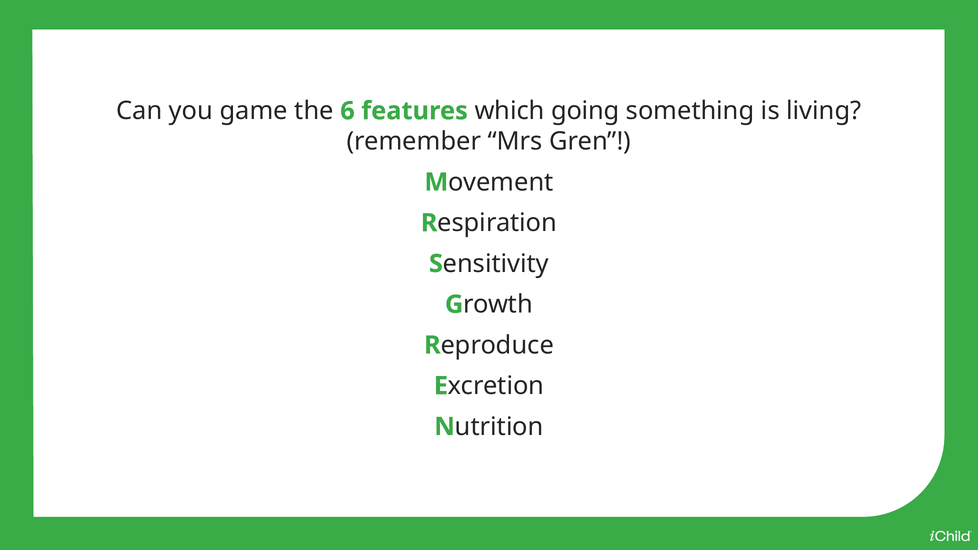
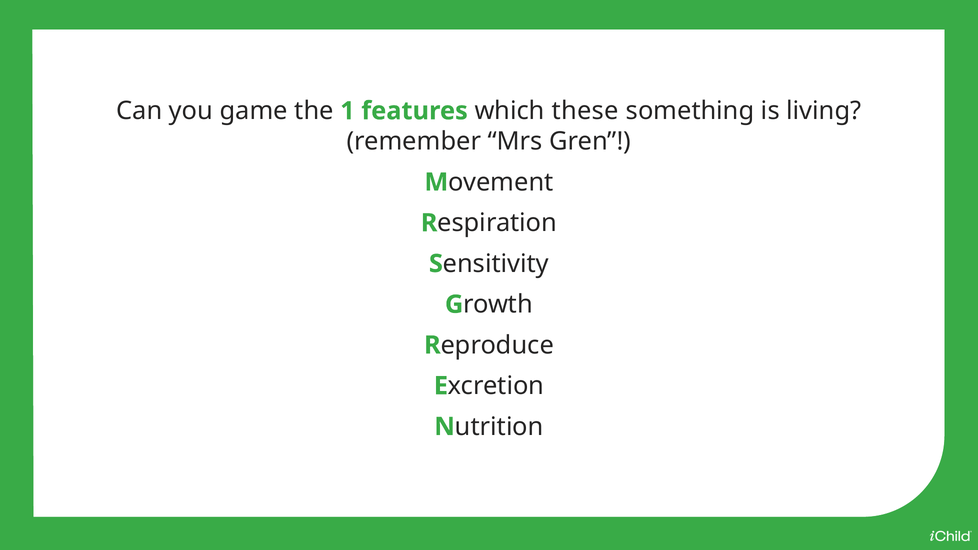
6: 6 -> 1 (347, 111)
going: going -> these (585, 111)
